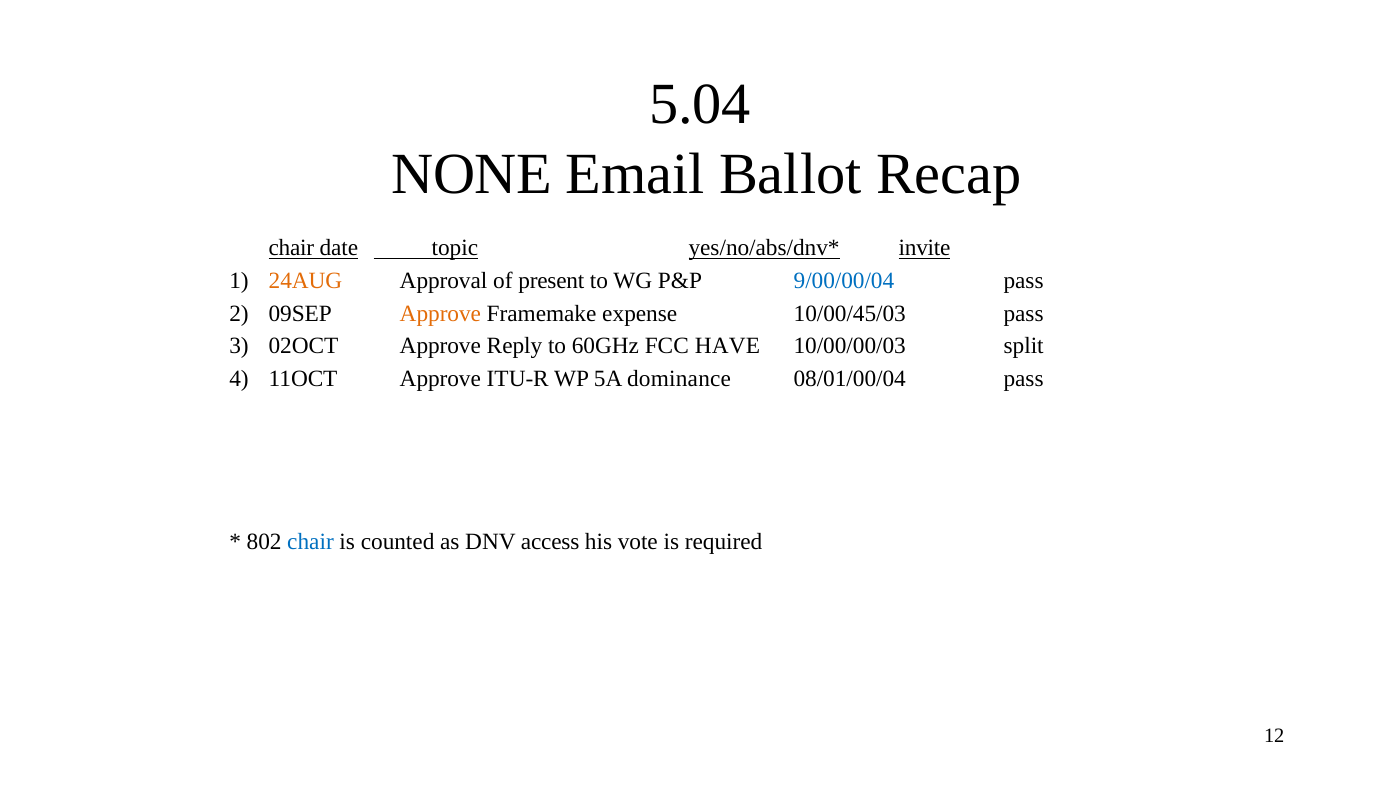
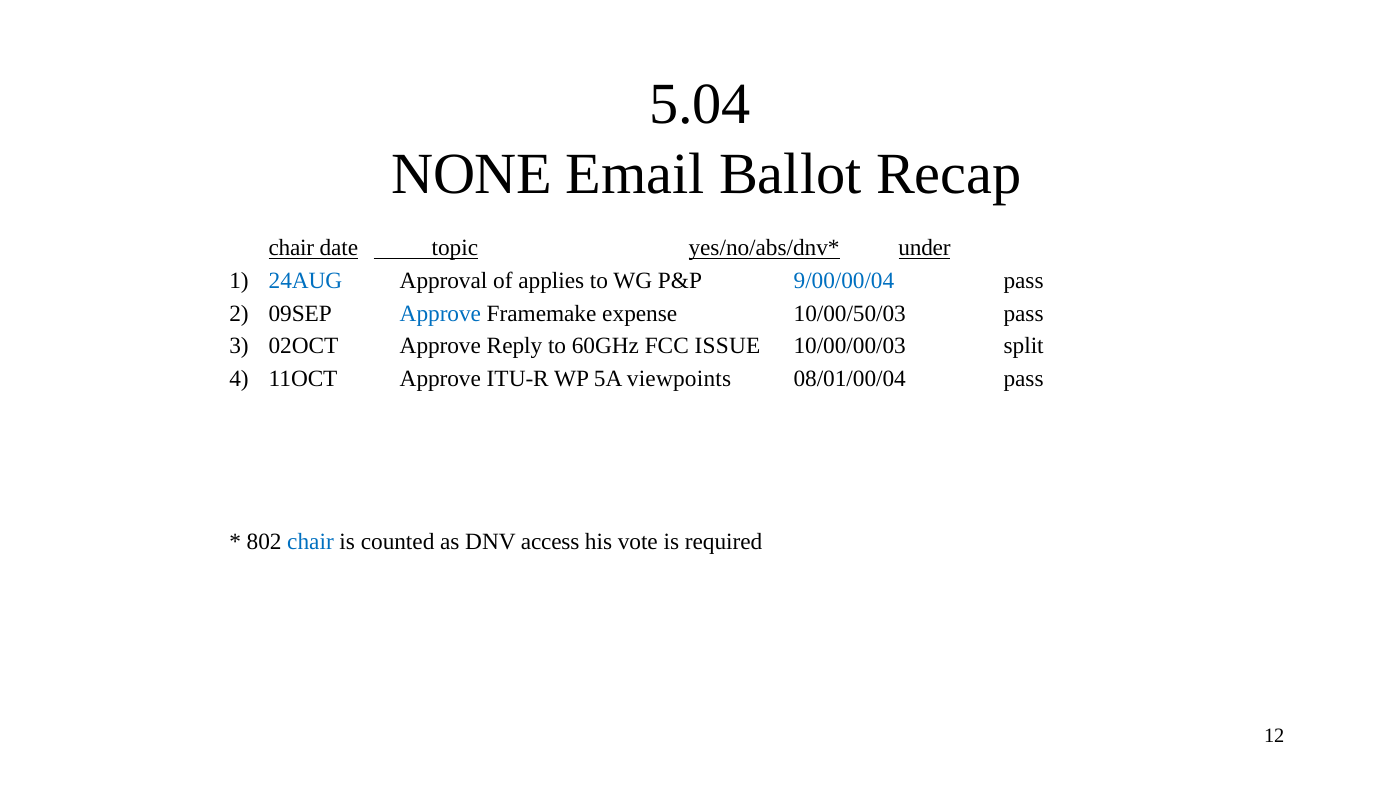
invite: invite -> under (925, 248)
24AUG colour: orange -> blue (305, 281)
present: present -> applies (551, 281)
Approve colour: orange -> blue (440, 314)
10/00/45/03: 10/00/45/03 -> 10/00/50/03 (850, 314)
HAVE: HAVE -> ISSUE (727, 346)
dominance: dominance -> viewpoints (679, 379)
